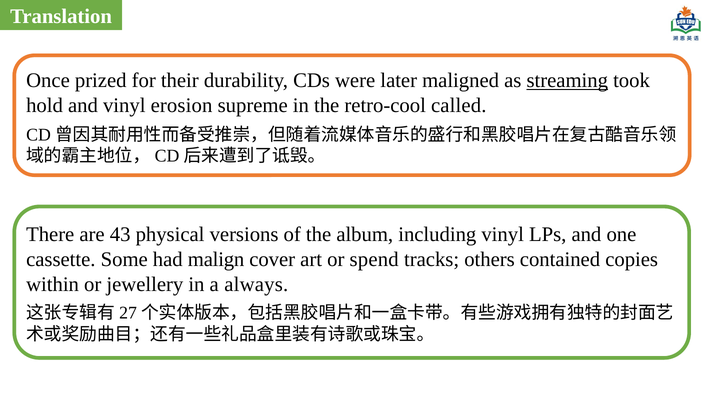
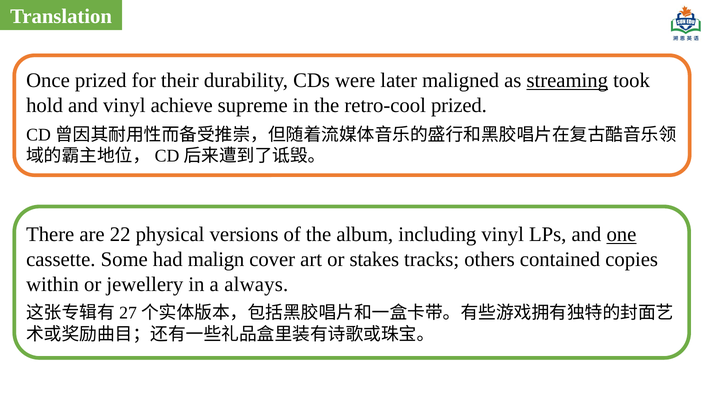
erosion: erosion -> achieve (182, 105)
retro-cool called: called -> prized (459, 105)
43: 43 -> 22 (120, 234)
one underline: none -> present (621, 234)
spend: spend -> stakes (374, 259)
